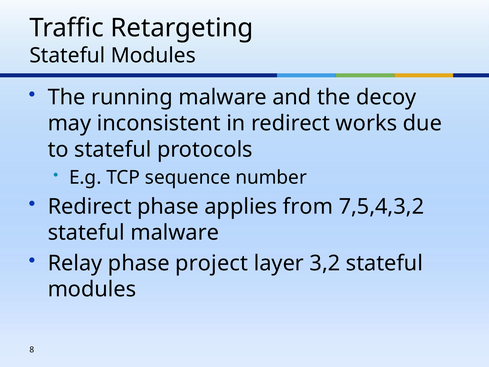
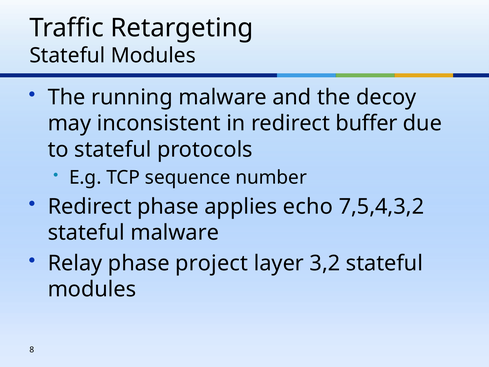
works: works -> buffer (367, 123)
from: from -> echo (308, 206)
